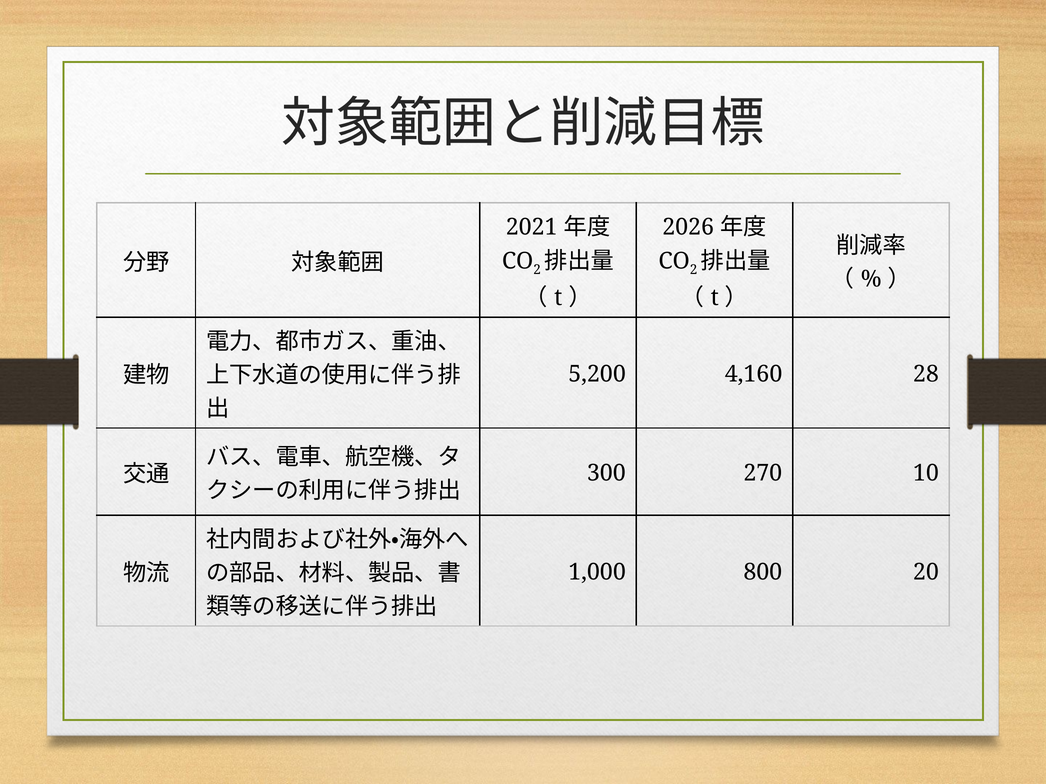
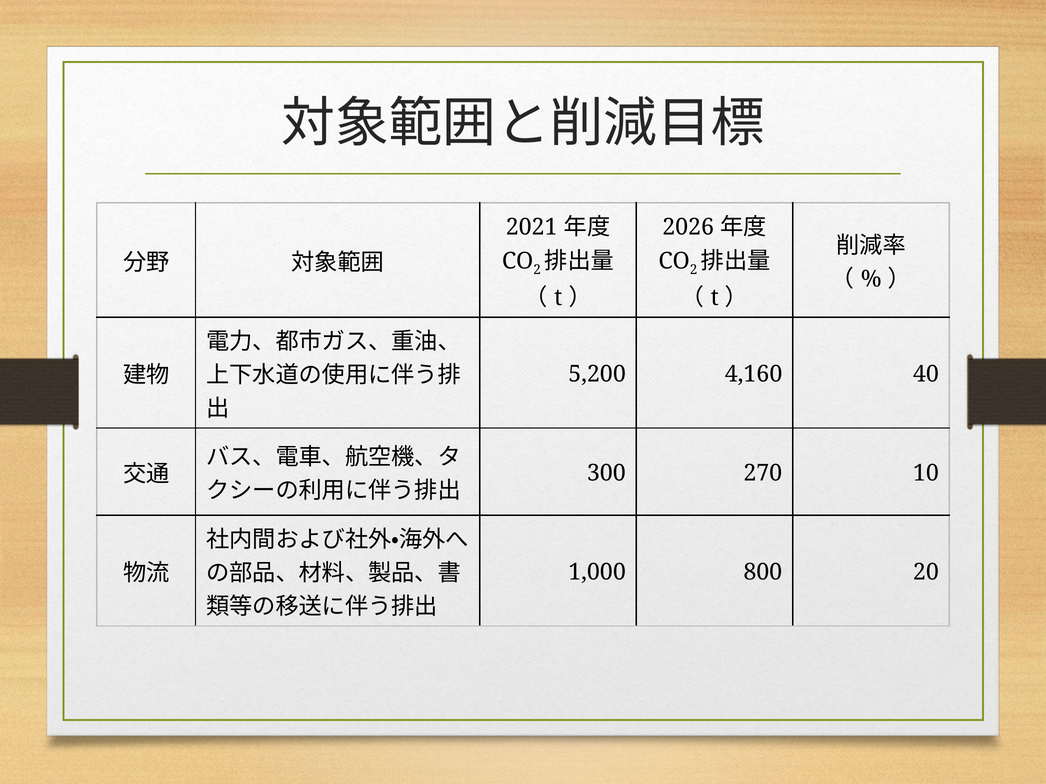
28: 28 -> 40 (926, 374)
